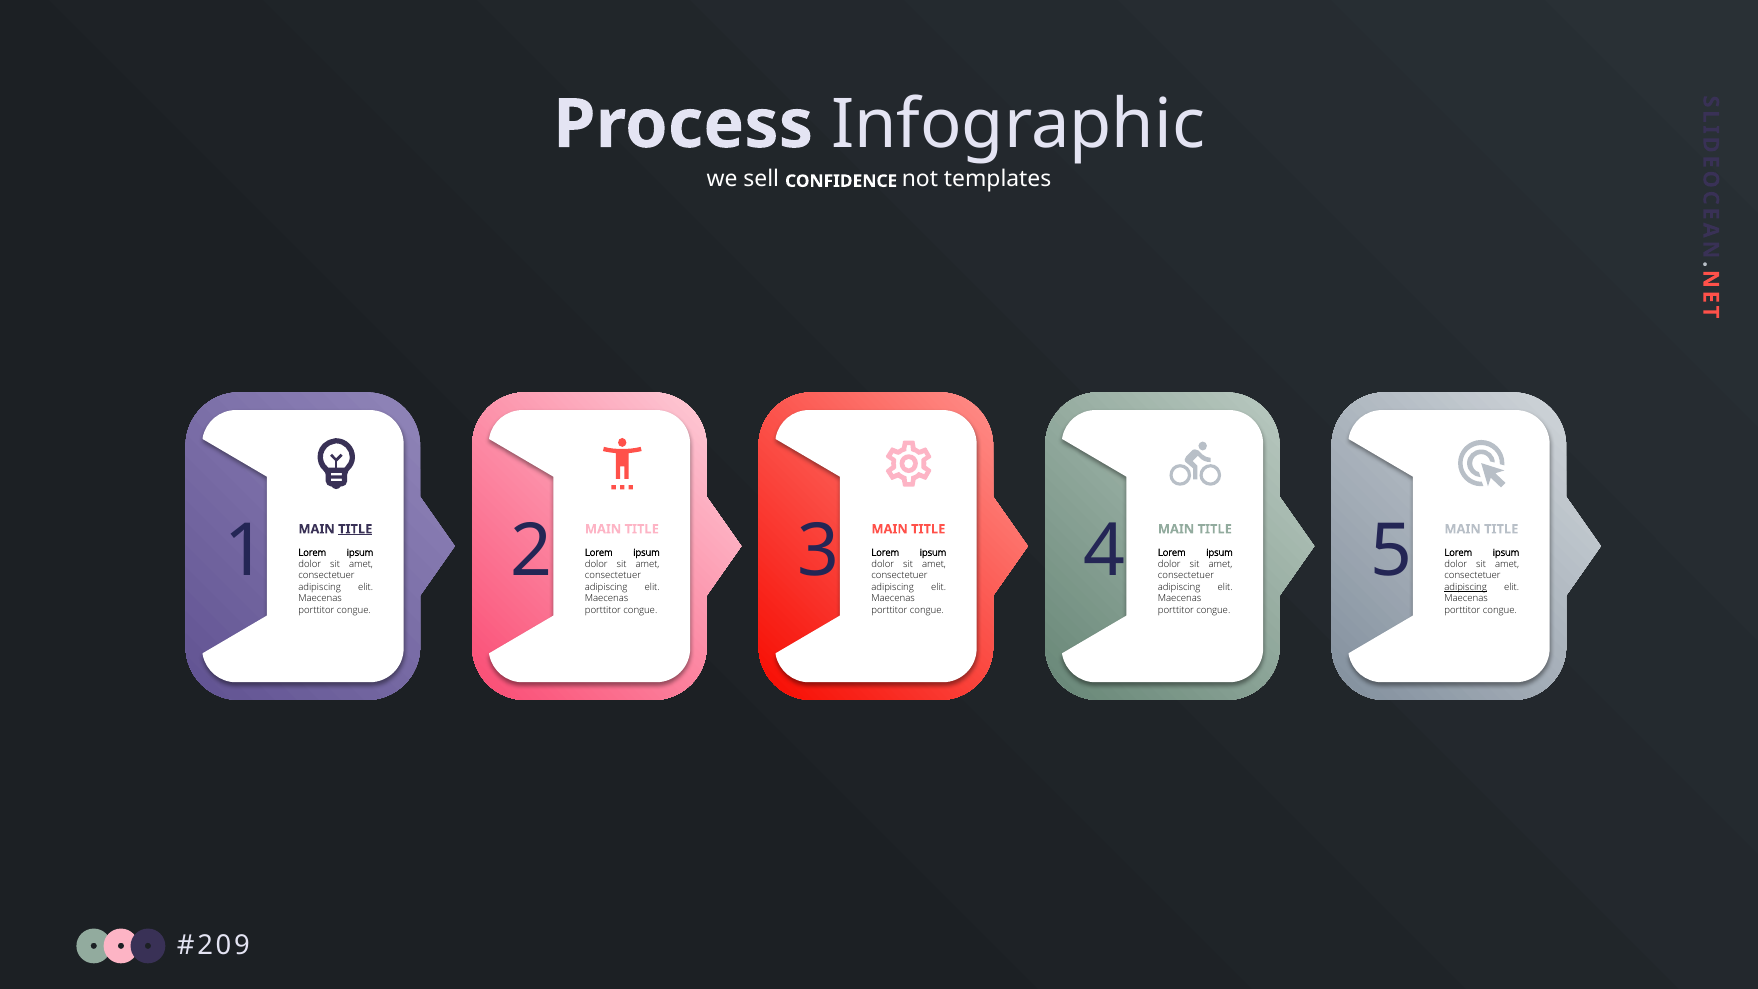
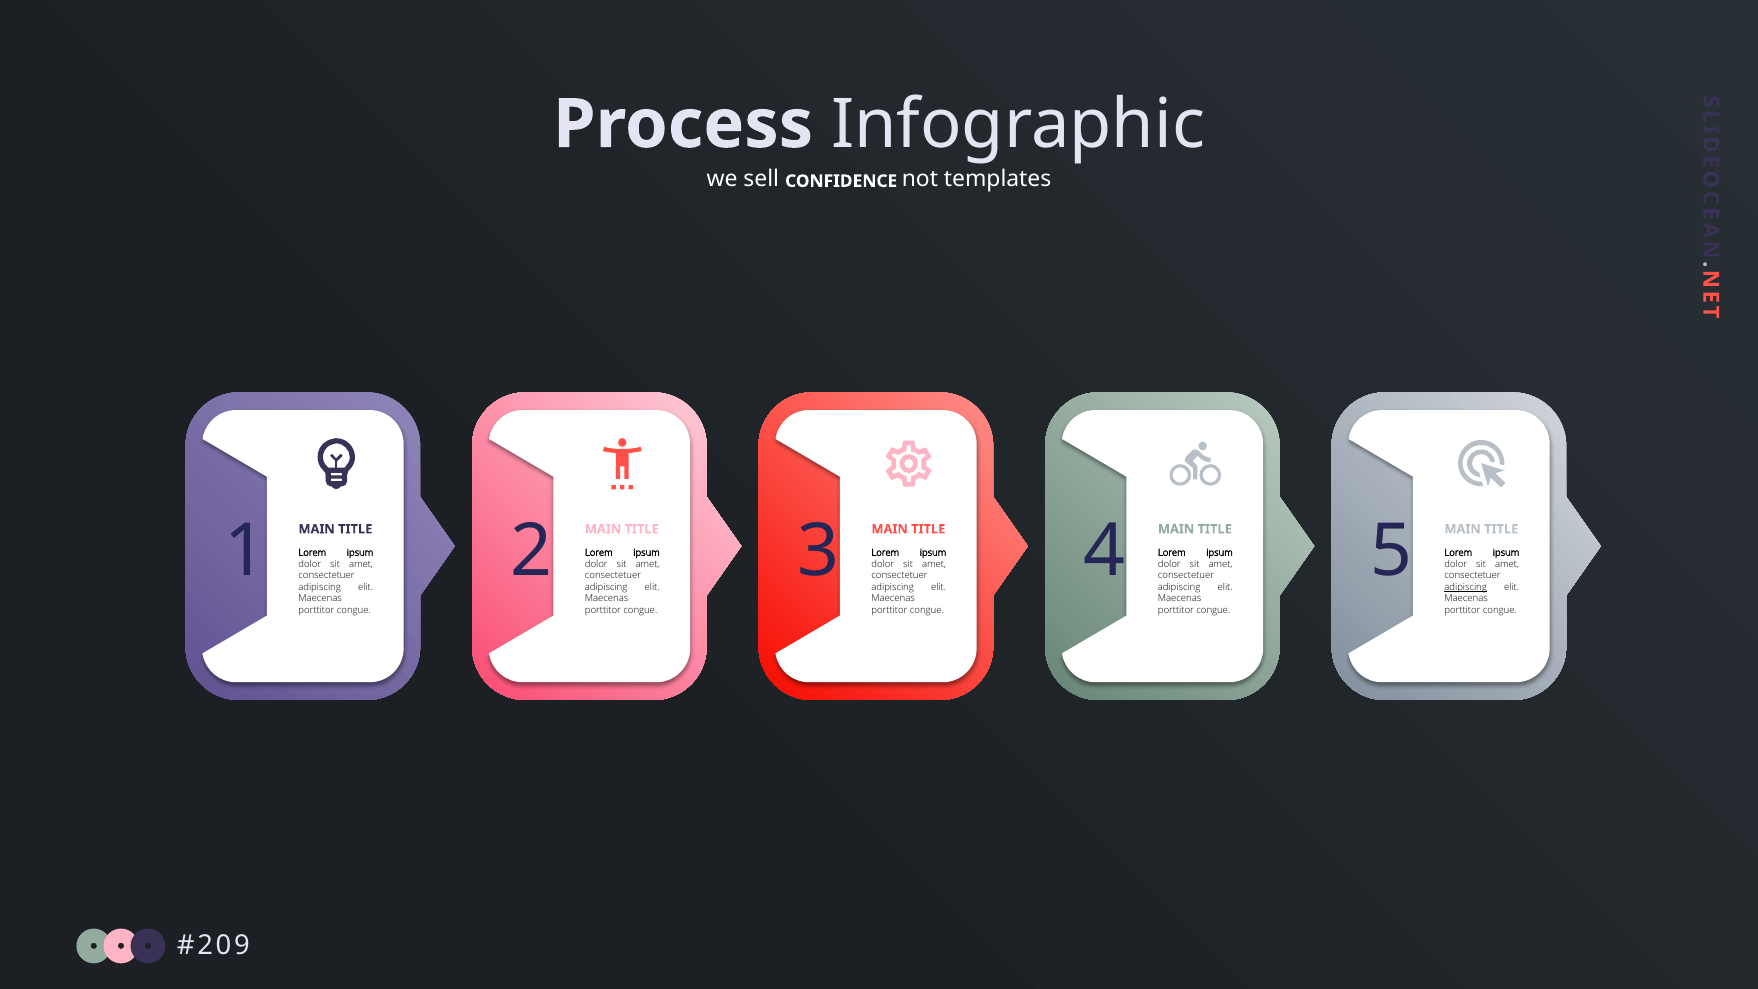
TITLE underline: present -> none (355, 529)
